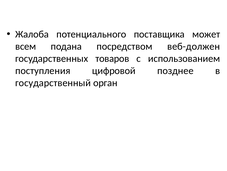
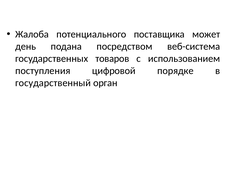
всем: всем -> день (26, 46)
веб-должен: веб-должен -> веб-система (194, 46)
позднее: позднее -> порядке (175, 70)
